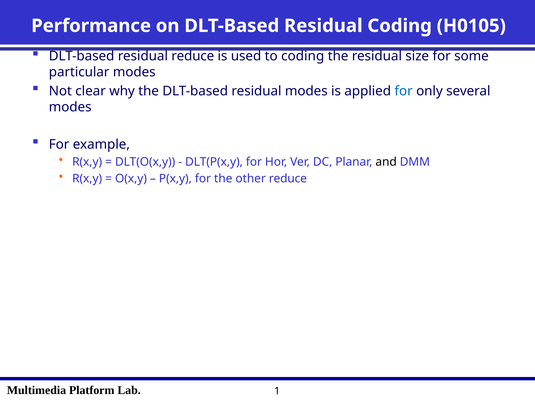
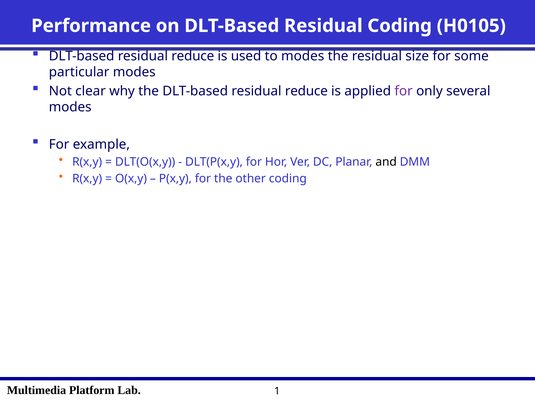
to coding: coding -> modes (303, 56)
the DLT-based residual modes: modes -> reduce (306, 91)
for colour: blue -> purple (404, 91)
other reduce: reduce -> coding (288, 179)
